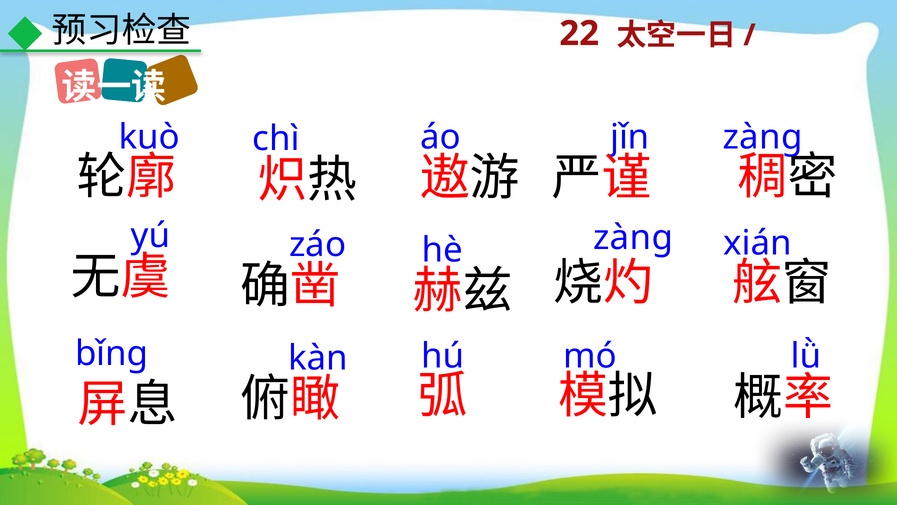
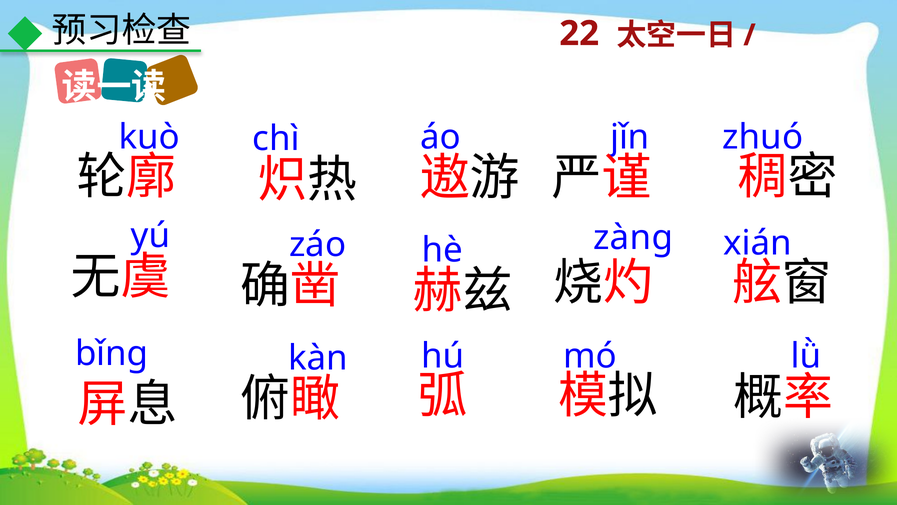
áo zàng: zàng -> zhuó (763, 137)
